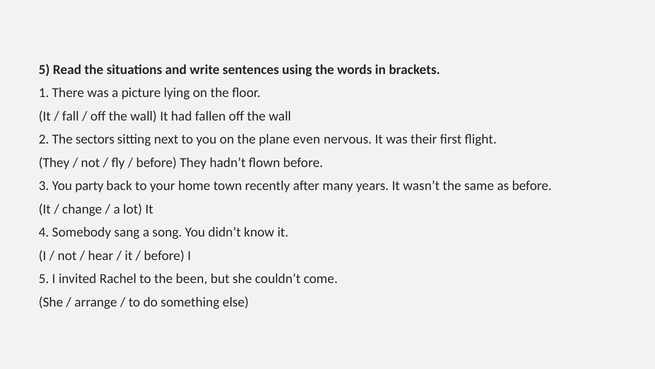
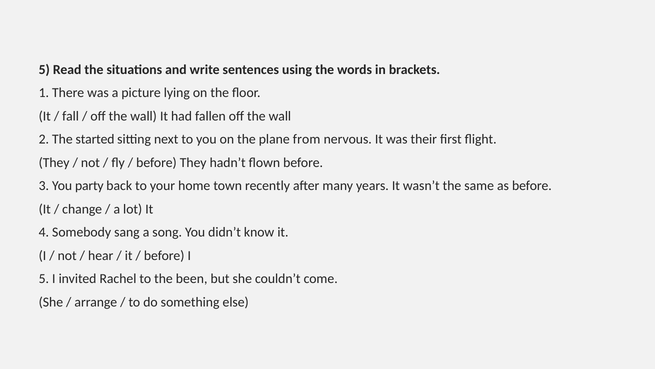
sectors: sectors -> started (95, 139)
even: even -> from (307, 139)
